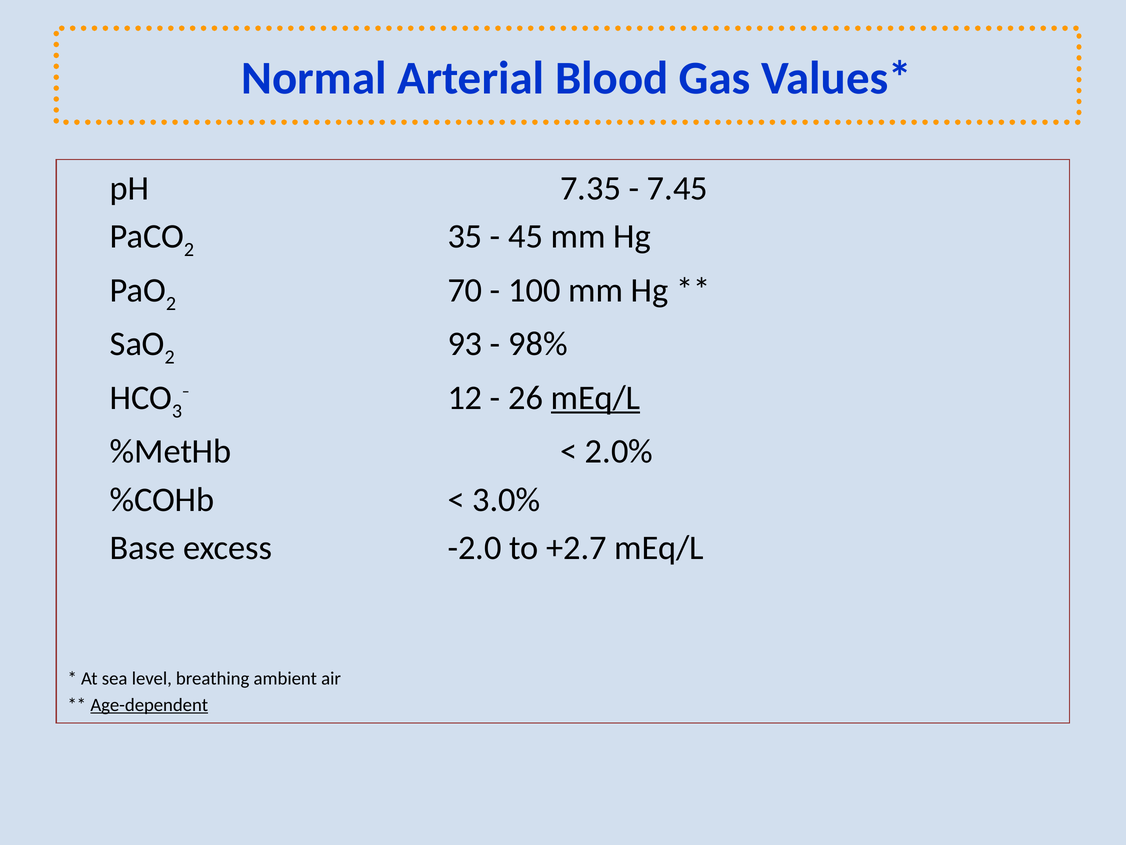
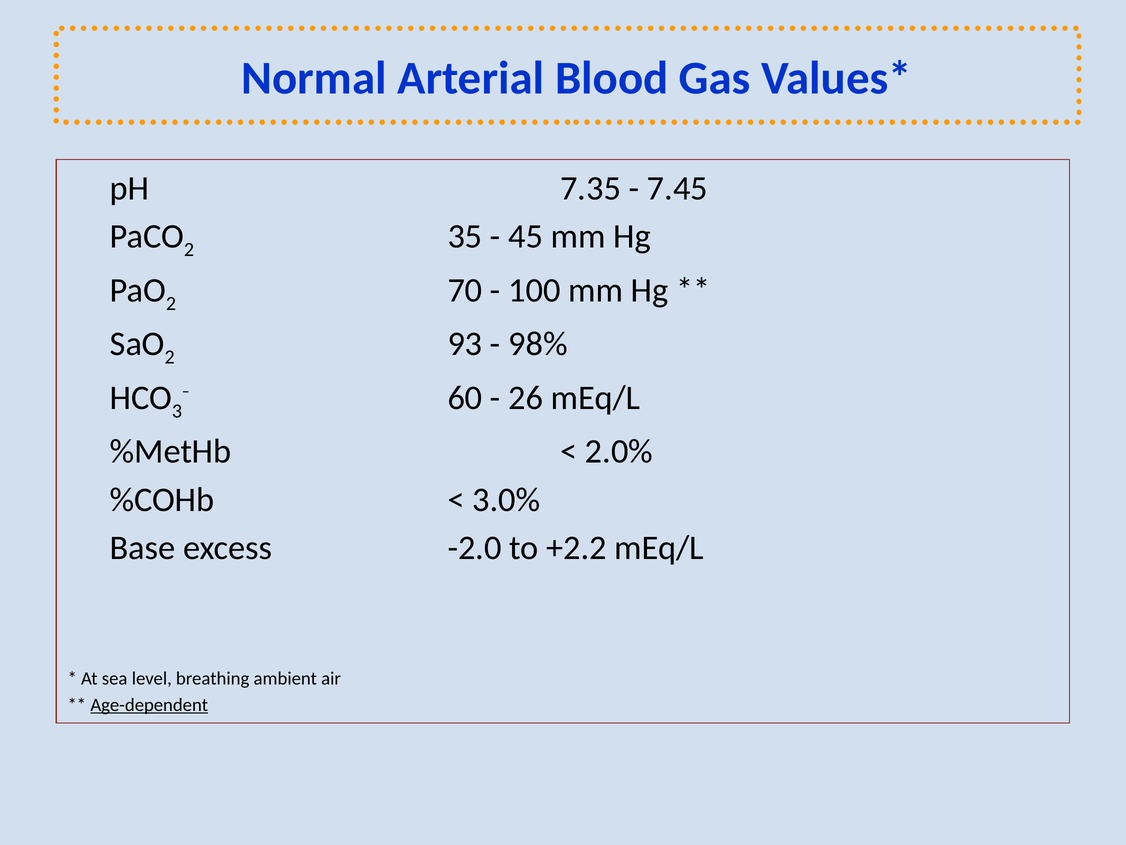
12: 12 -> 60 (465, 398)
mEq/L underline: present -> none (596, 398)
+2.7: +2.7 -> +2.2 (576, 548)
